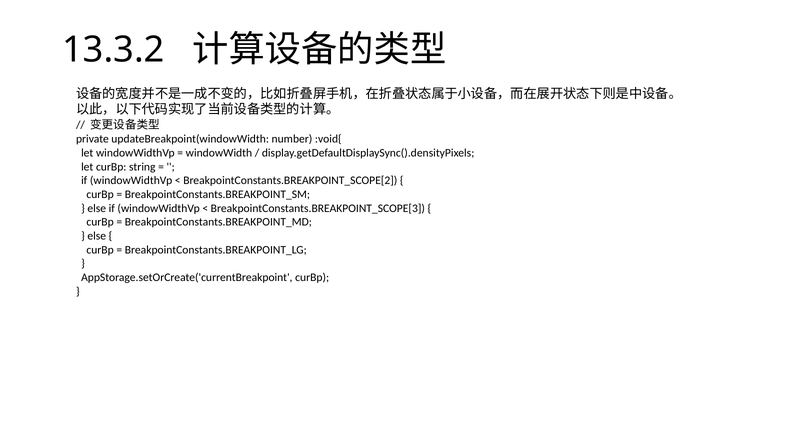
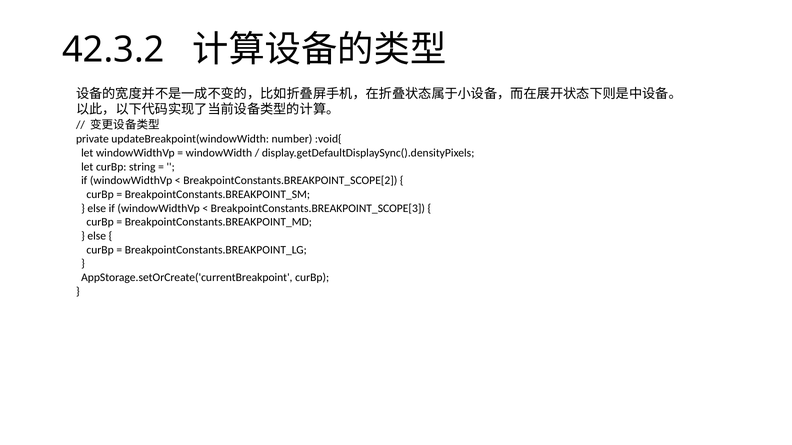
13.3.2: 13.3.2 -> 42.3.2 (113, 50)
